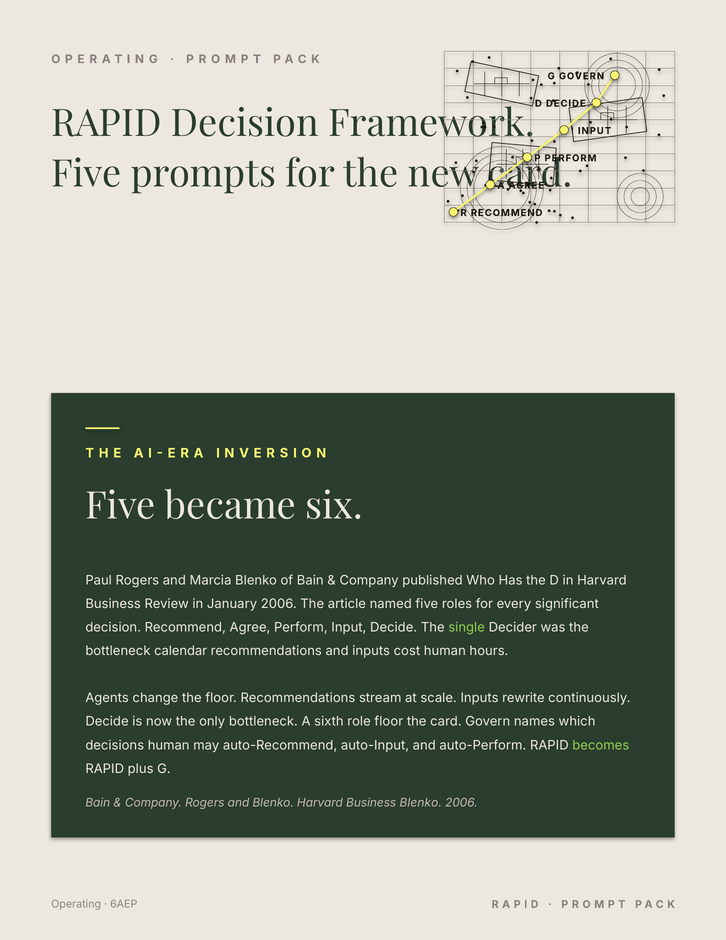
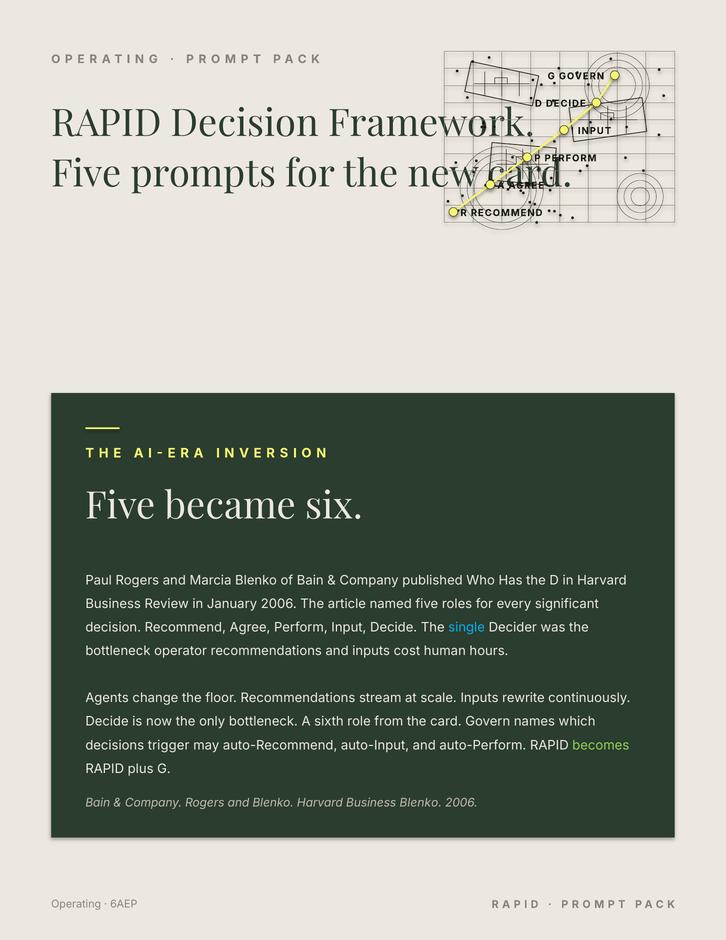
single colour: light green -> light blue (467, 627)
calendar: calendar -> operator (181, 651)
role floor: floor -> from (389, 721)
decisions human: human -> trigger (169, 745)
